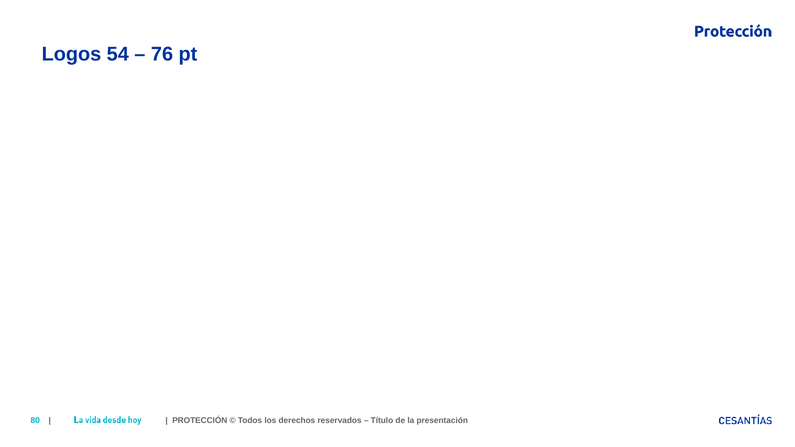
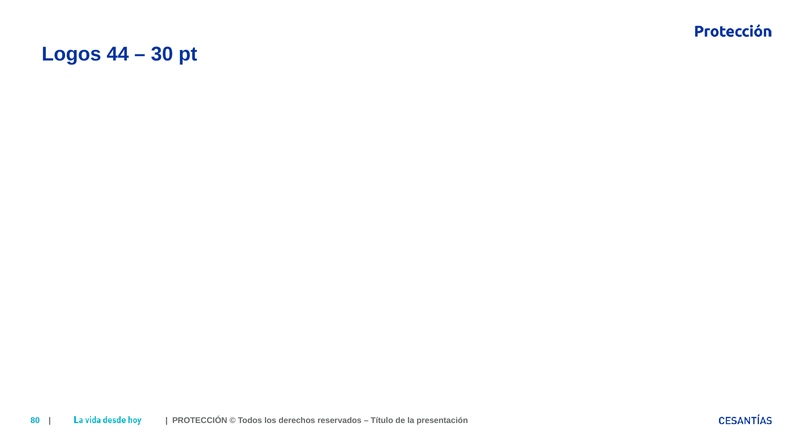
54: 54 -> 44 (118, 54)
76: 76 -> 30 (162, 54)
